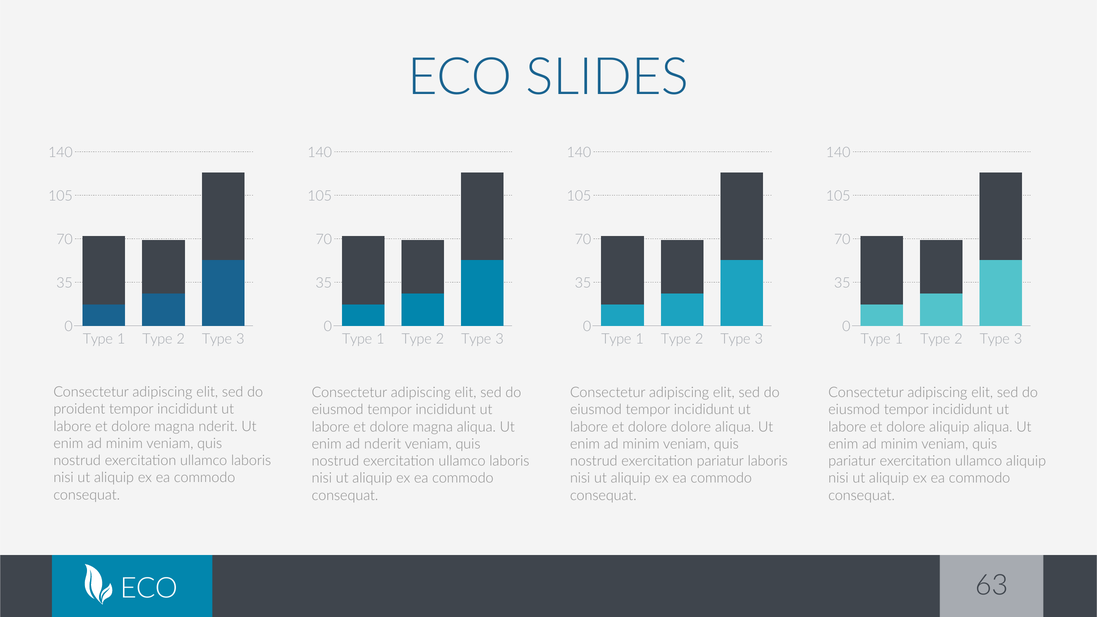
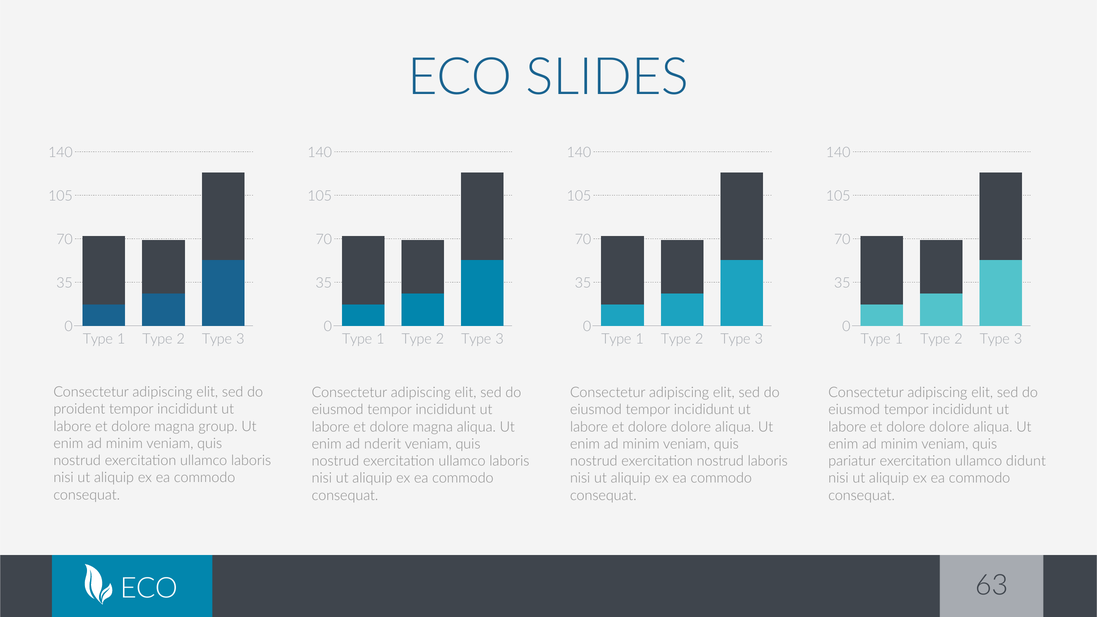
magna nderit: nderit -> group (218, 426)
aliquip: aliquip -> dolore (949, 427)
exercitation pariatur: pariatur -> nostrud (720, 461)
ullamco aliquip: aliquip -> didunt (1026, 461)
